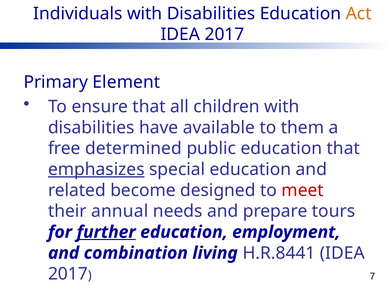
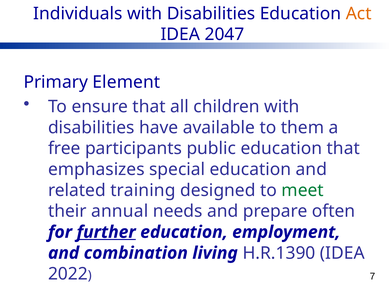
2017: 2017 -> 2047 (224, 34)
determined: determined -> participants (134, 148)
emphasizes underline: present -> none (96, 169)
become: become -> training (143, 190)
meet colour: red -> green (303, 190)
tours: tours -> often (334, 211)
H.R.8441: H.R.8441 -> H.R.1390 (279, 253)
2017: 2017 -> 2022 (68, 274)
